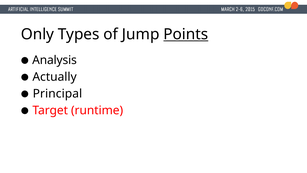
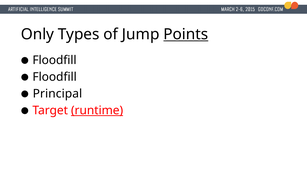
Analysis: Analysis -> Floodfill (54, 60)
Actually: Actually -> Floodfill (55, 77)
runtime underline: none -> present (97, 110)
